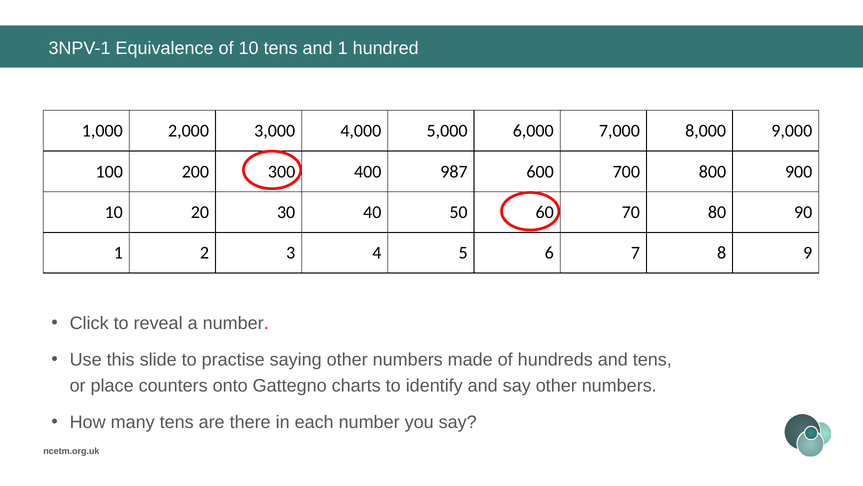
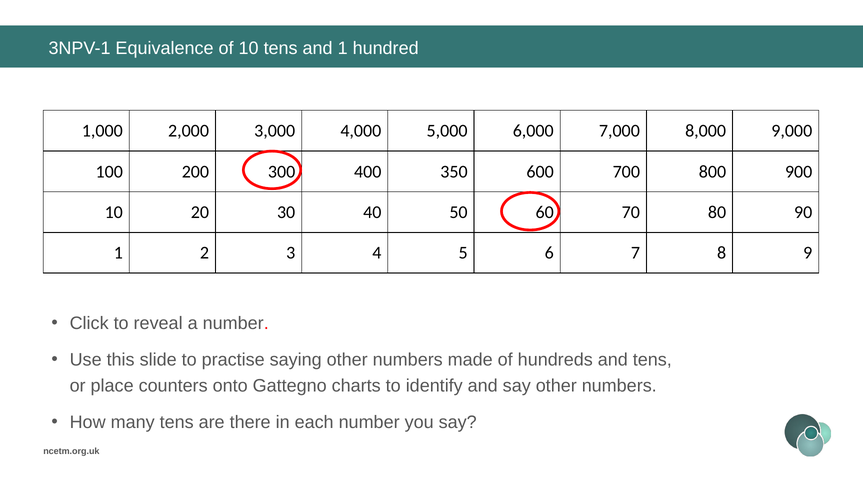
987: 987 -> 350 (454, 171)
